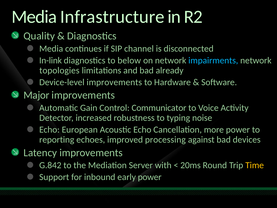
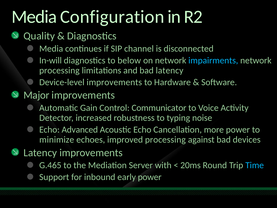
Infrastructure: Infrastructure -> Configuration (112, 17)
In-link: In-link -> In-will (51, 60)
topologies: topologies -> processing (59, 70)
bad already: already -> latency (170, 70)
European: European -> Advanced (80, 130)
reporting: reporting -> minimize (57, 140)
G.842: G.842 -> G.465 (50, 165)
Time colour: yellow -> light blue (255, 165)
